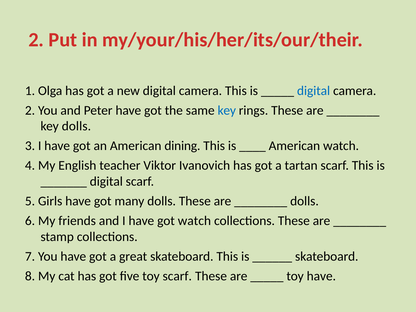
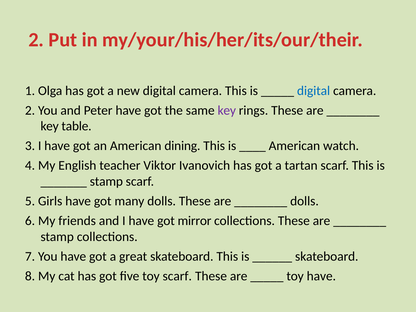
key colour: blue -> purple (227, 110)
key dolls: dolls -> table (77, 126)
digital: digital -> stamp (106, 181)
got watch: watch -> mirror (195, 221)
